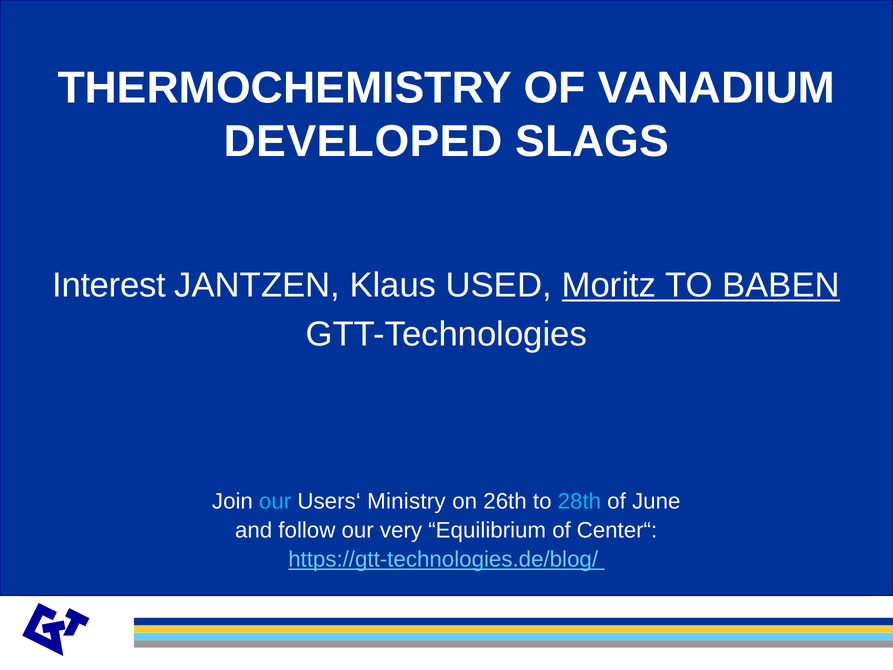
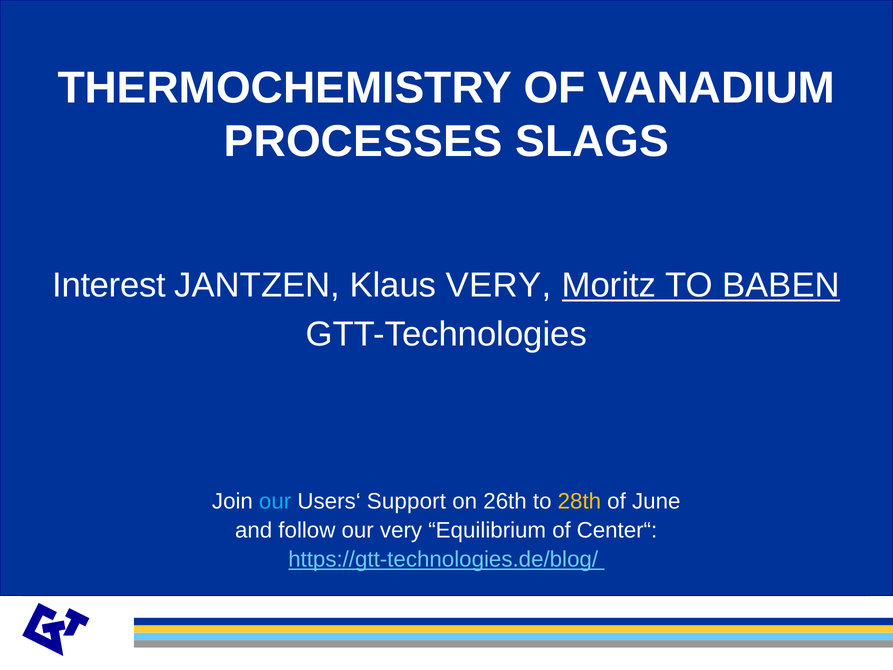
DEVELOPED: DEVELOPED -> PROCESSES (363, 142)
Klaus USED: USED -> VERY (499, 285)
Ministry: Ministry -> Support (406, 501)
28th colour: light blue -> yellow (579, 501)
